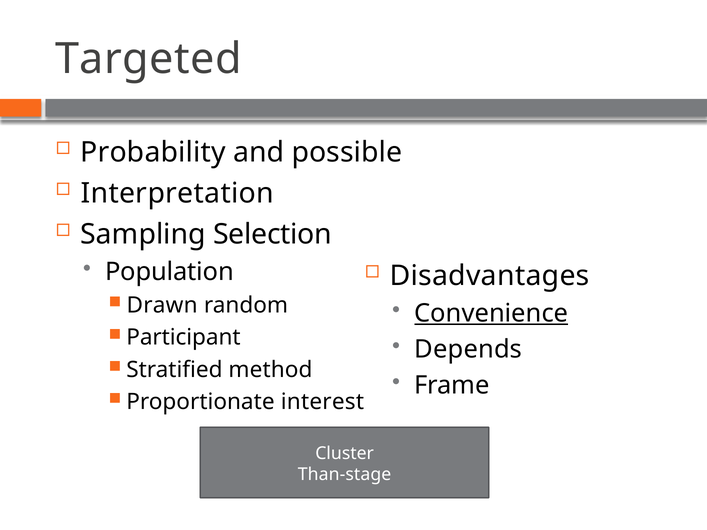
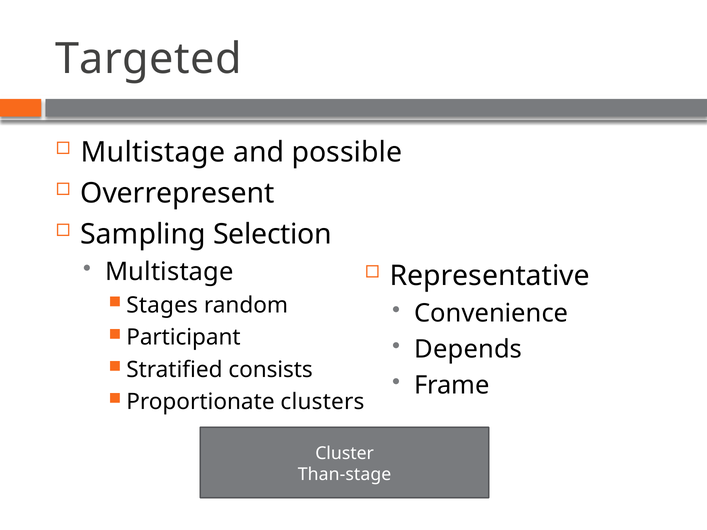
Probability: Probability -> Multistage (153, 152)
Interpretation: Interpretation -> Overrepresent (177, 193)
Population: Population -> Multistage (169, 272)
Disadvantages: Disadvantages -> Representative (490, 276)
Drawn: Drawn -> Stages (162, 306)
Convenience underline: present -> none (491, 313)
method: method -> consists (271, 370)
interest: interest -> clusters (322, 402)
